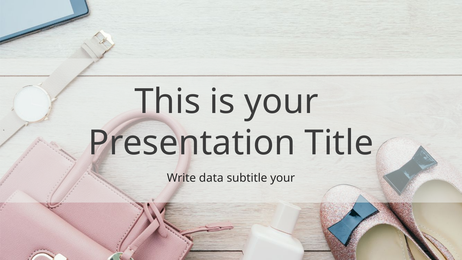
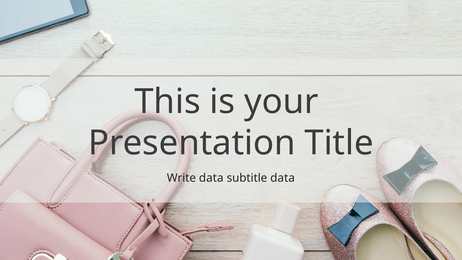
subtitle your: your -> data (283, 178)
